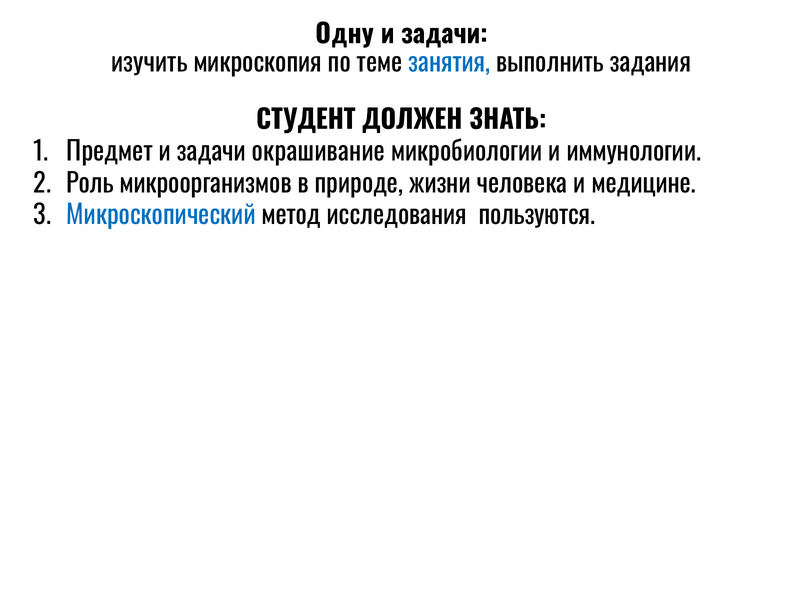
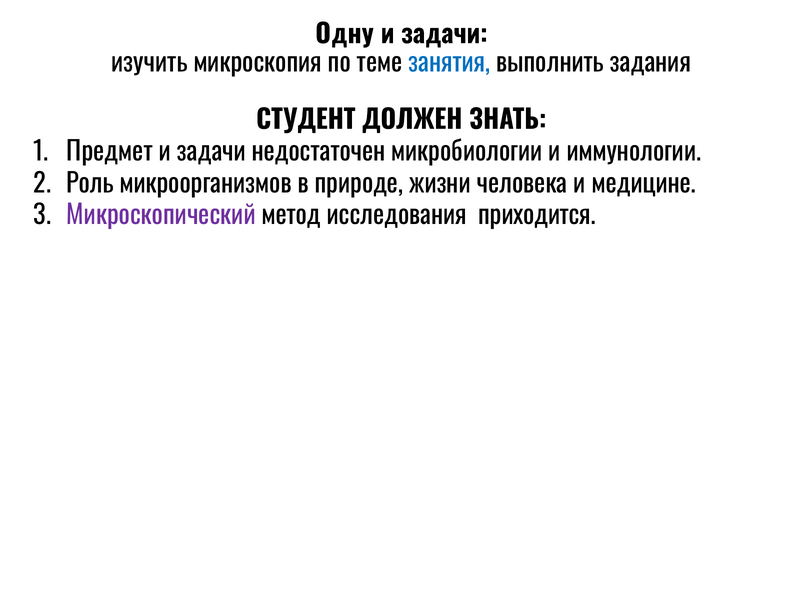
окрашивание: окрашивание -> недостаточен (319, 152)
Микроскопический colour: blue -> purple (161, 216)
пользуются: пользуются -> приходится (537, 216)
